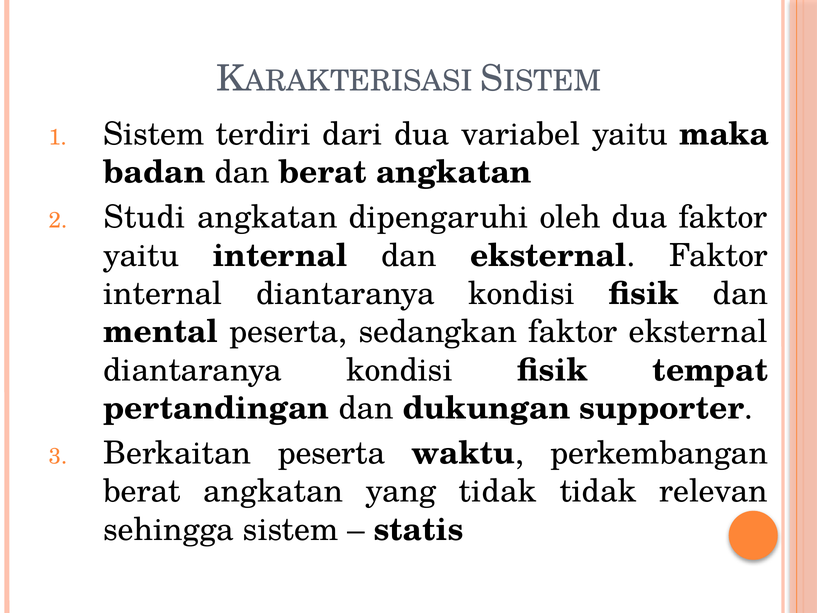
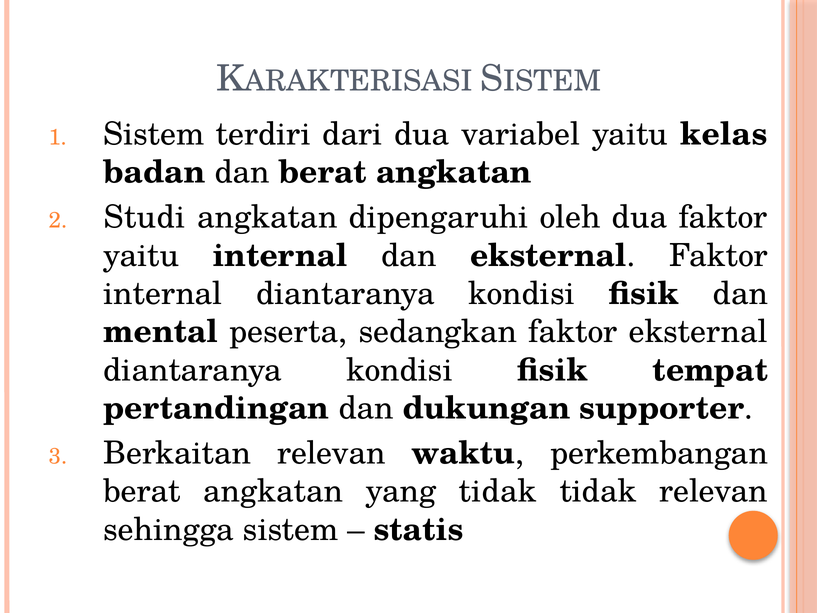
maka: maka -> kelas (724, 134)
Berkaitan peserta: peserta -> relevan (331, 453)
